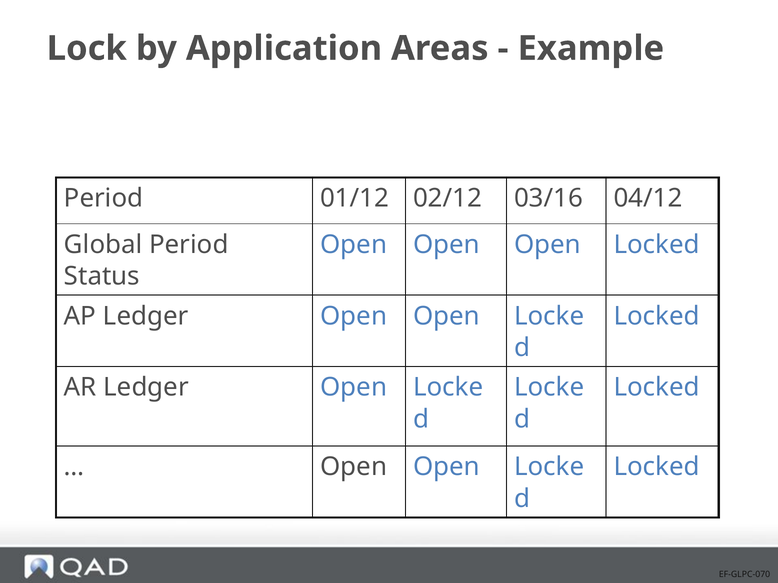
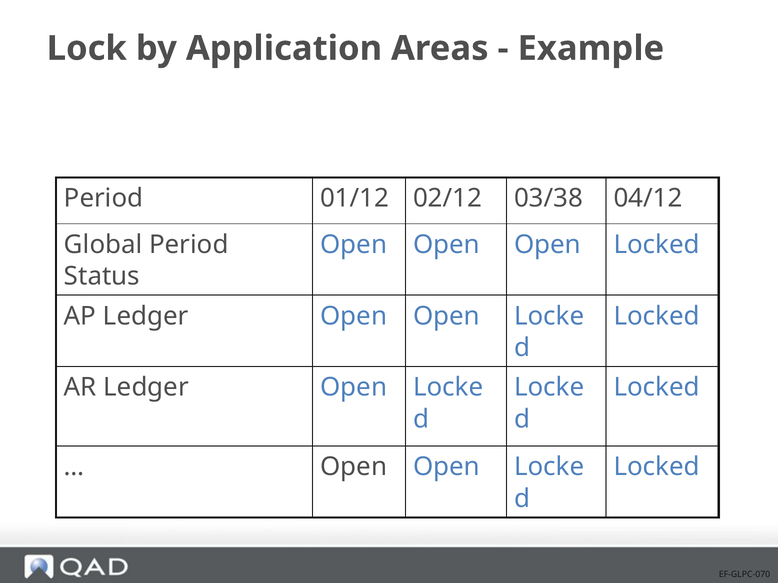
03/16: 03/16 -> 03/38 (549, 198)
